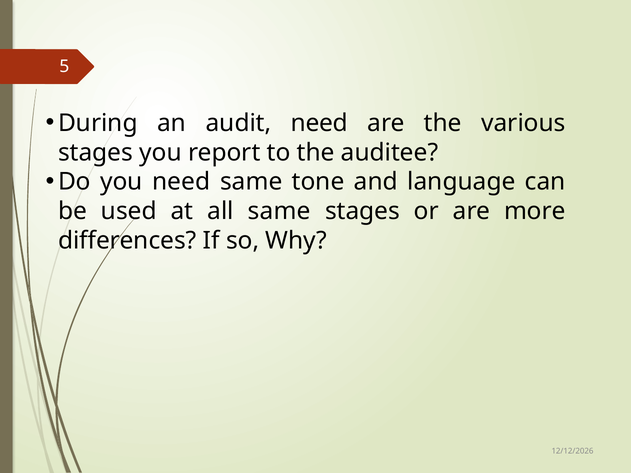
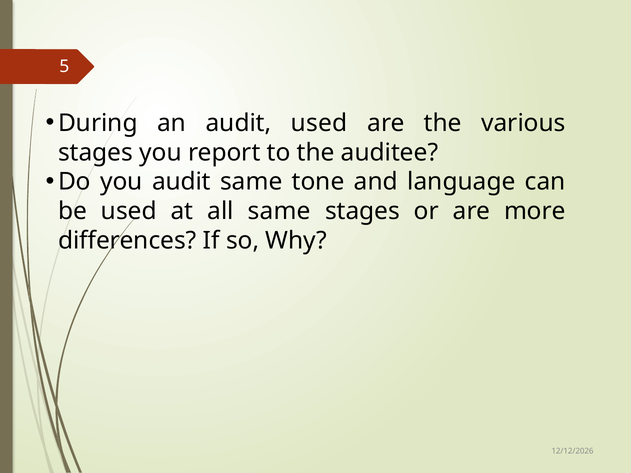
audit need: need -> used (319, 123)
you need: need -> audit (182, 182)
